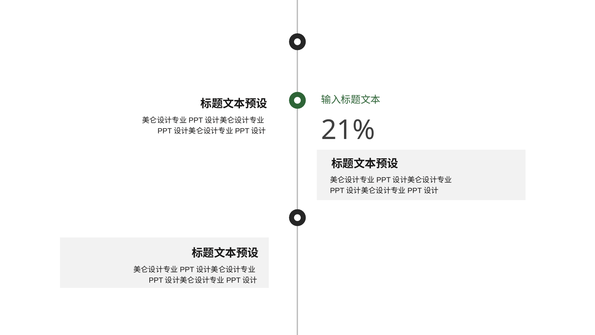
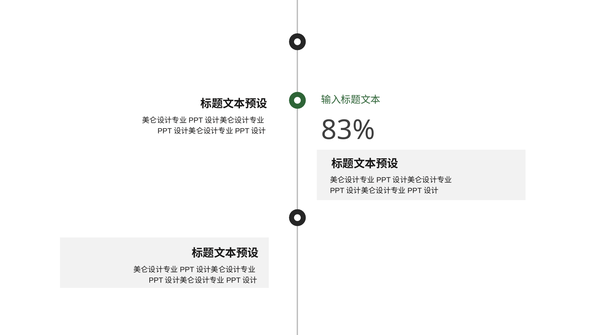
21%: 21% -> 83% (348, 130)
